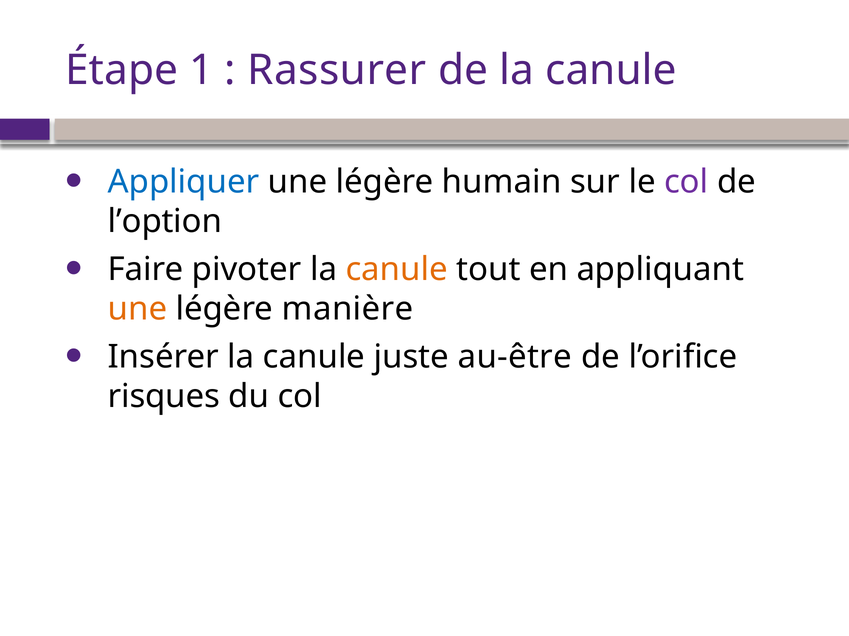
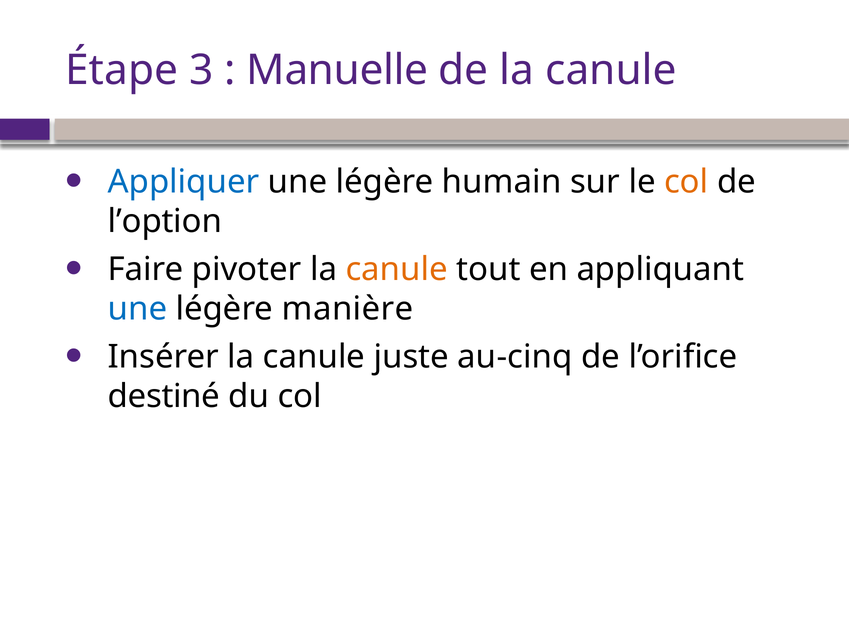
1: 1 -> 3 (201, 70)
Rassurer: Rassurer -> Manuelle (337, 70)
col colour: purple -> orange (686, 182)
une colour: orange -> blue (137, 309)
au-être: au-être -> au-cinq (515, 357)
risques: risques -> destiné (164, 397)
